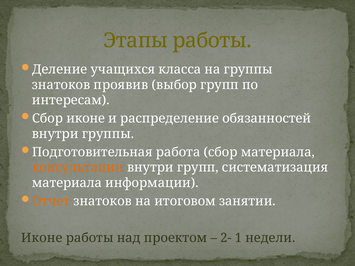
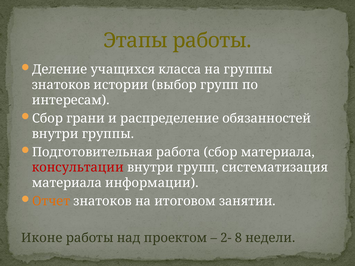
проявив: проявив -> истории (121, 85)
Сбор иконе: иконе -> грани (86, 119)
консультации colour: orange -> red (78, 168)
1: 1 -> 8 (238, 238)
